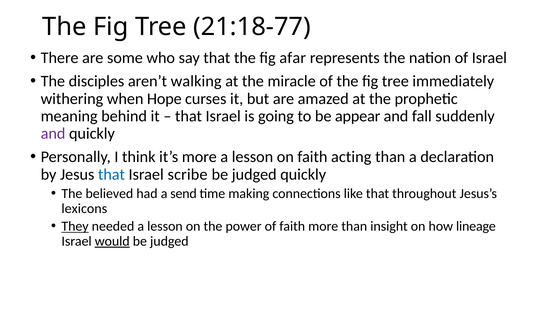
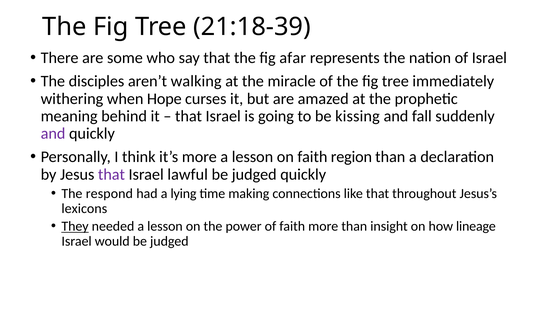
21:18-77: 21:18-77 -> 21:18-39 (252, 27)
appear: appear -> kissing (357, 116)
acting: acting -> region (351, 157)
that colour: blue -> purple (111, 174)
scribe: scribe -> lawful (188, 174)
believed: believed -> respond (109, 194)
send: send -> lying (183, 194)
would underline: present -> none (112, 241)
